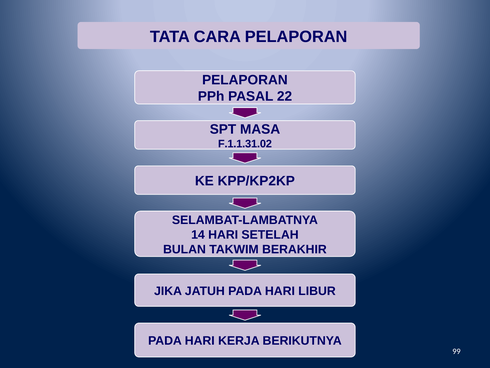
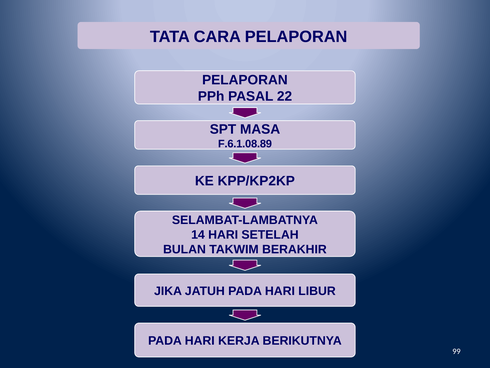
F.1.1.31.02: F.1.1.31.02 -> F.6.1.08.89 (245, 144)
